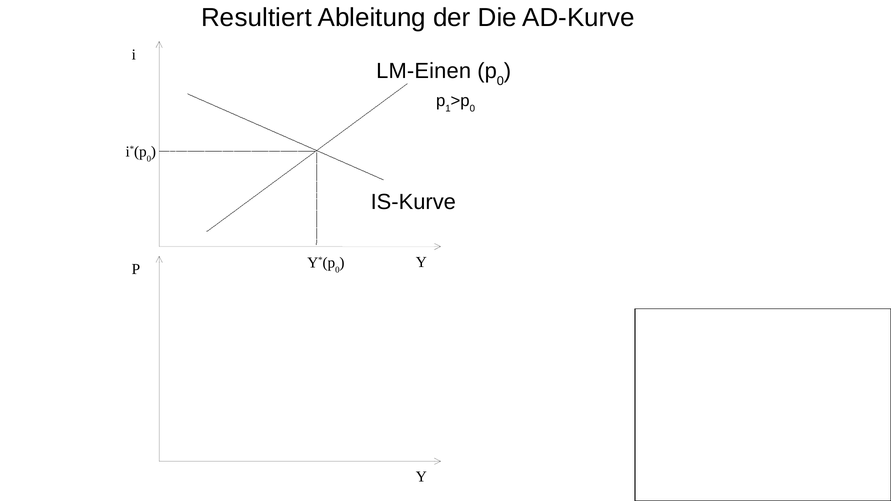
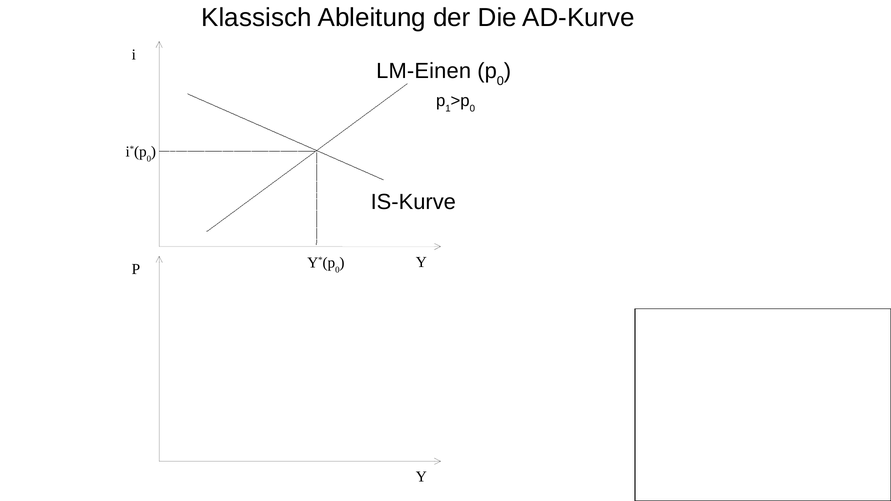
Resultiert: Resultiert -> Klassisch (256, 18)
